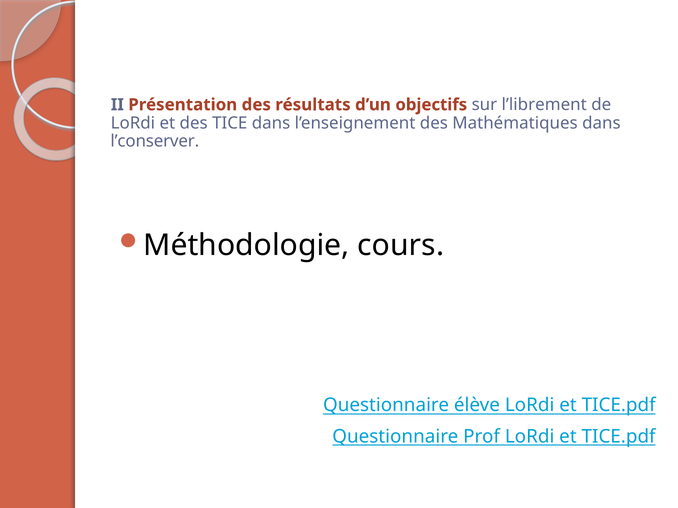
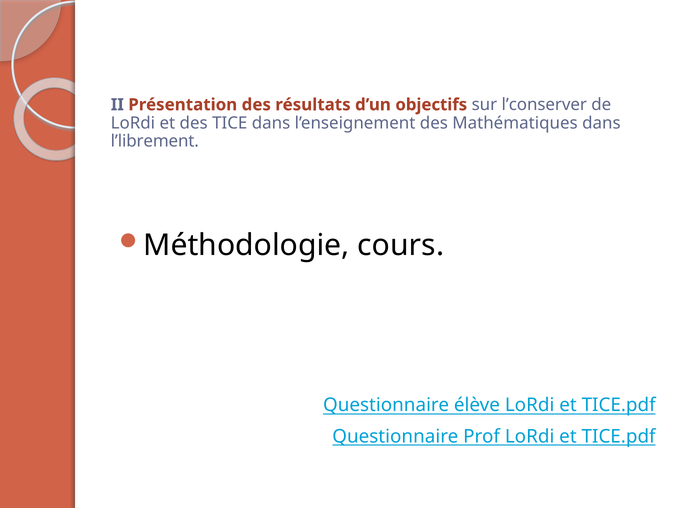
l’librement: l’librement -> l’conserver (544, 105)
l’conserver: l’conserver -> l’librement (155, 141)
